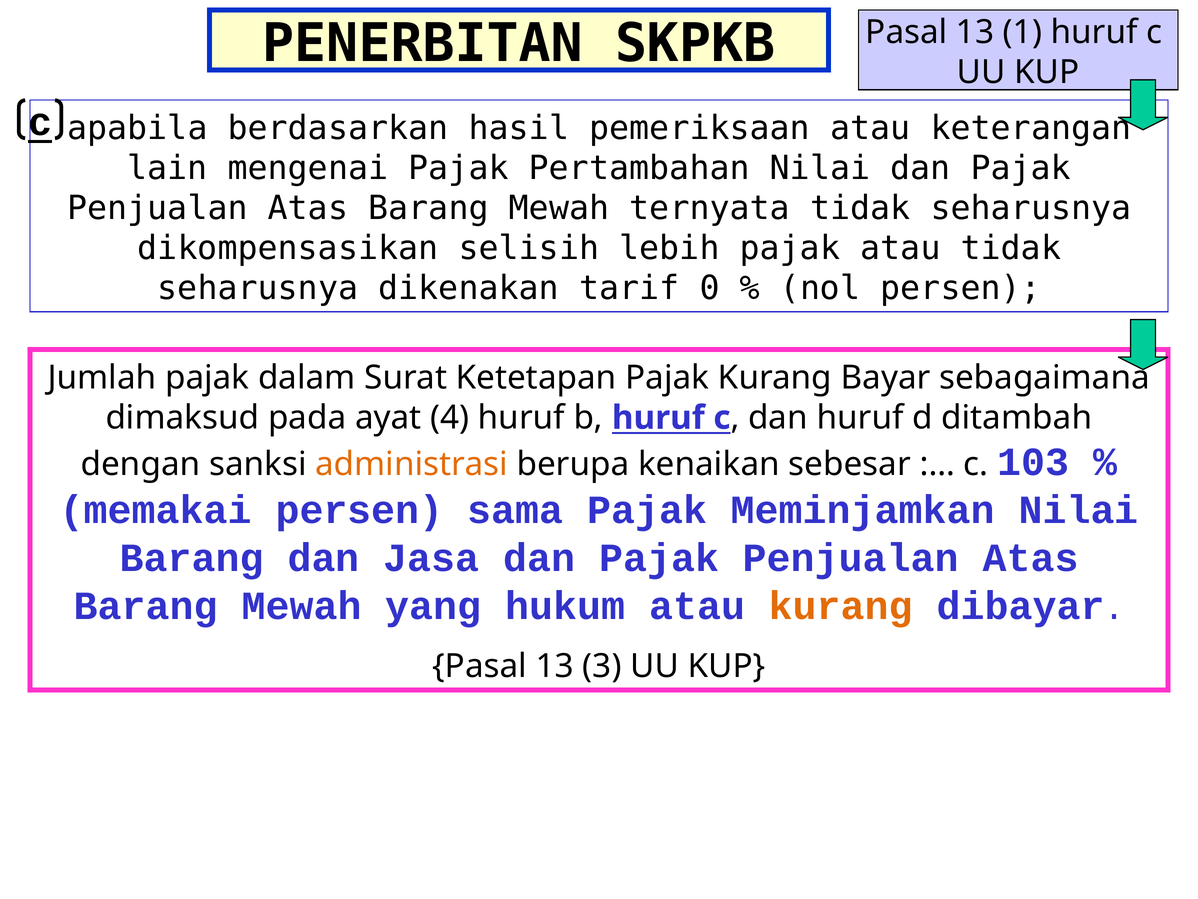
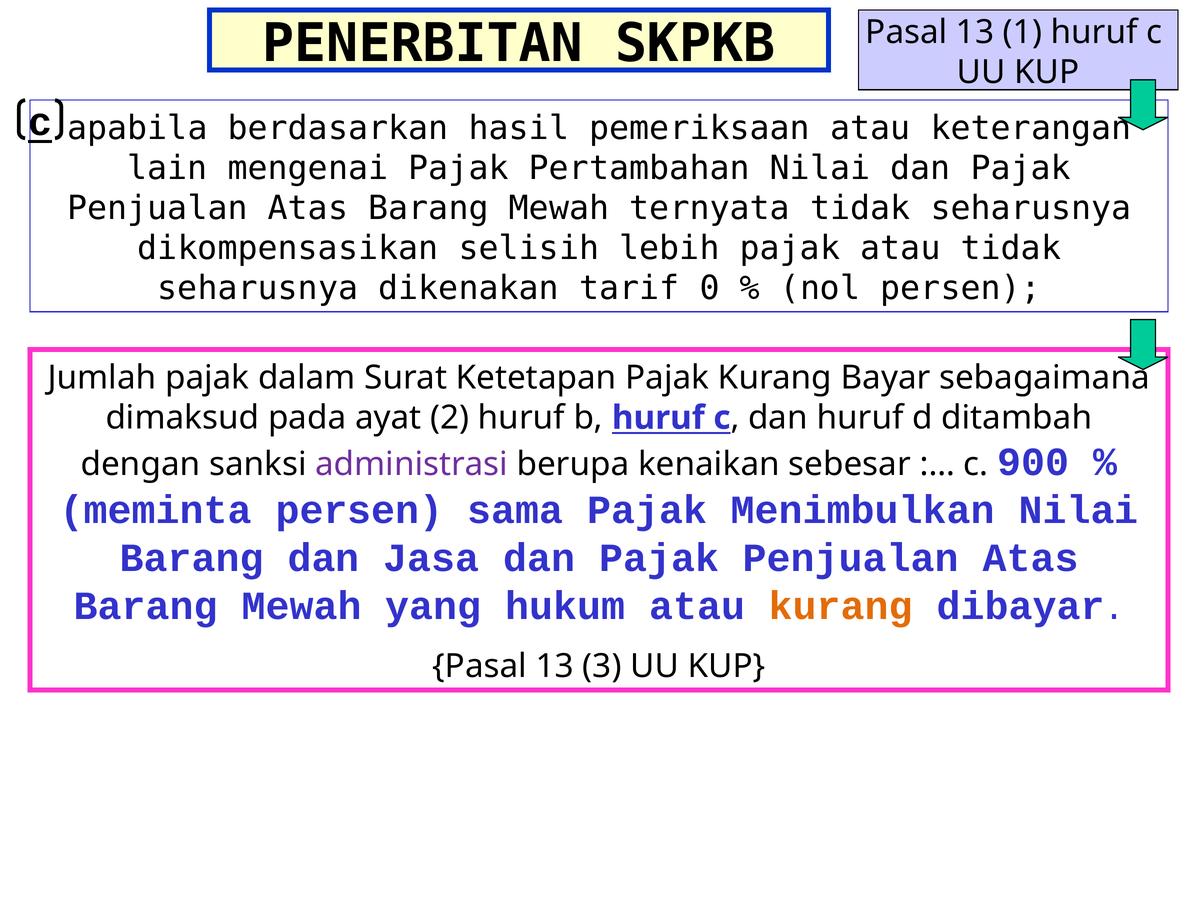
4: 4 -> 2 (450, 418)
administrasi colour: orange -> purple (412, 464)
103: 103 -> 900 (1033, 462)
memakai: memakai -> meminta (156, 510)
Meminjamkan: Meminjamkan -> Menimbulkan (863, 510)
